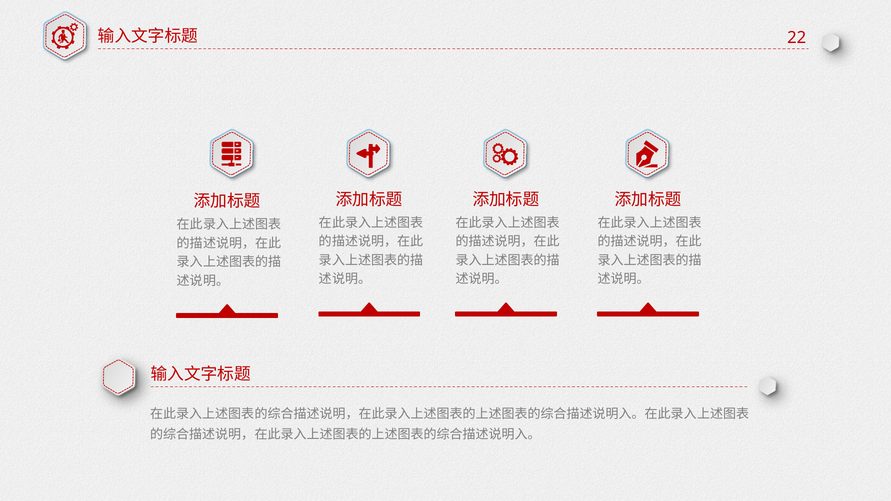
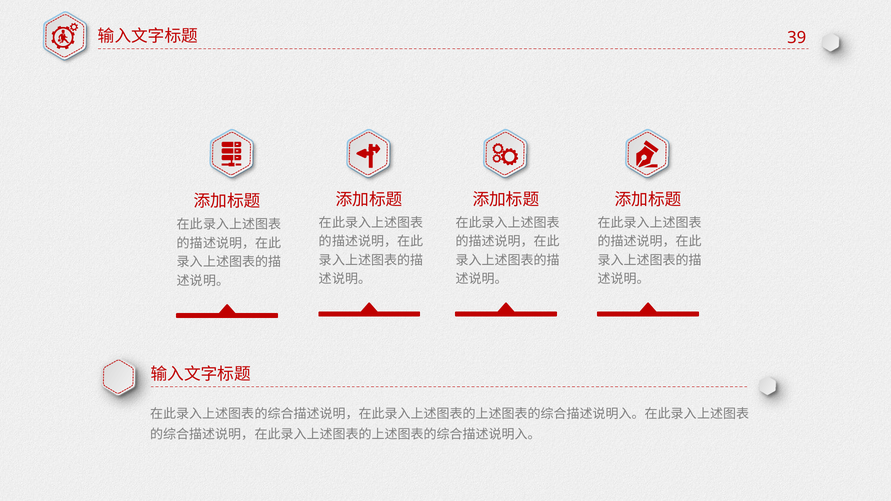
22: 22 -> 39 (797, 38)
